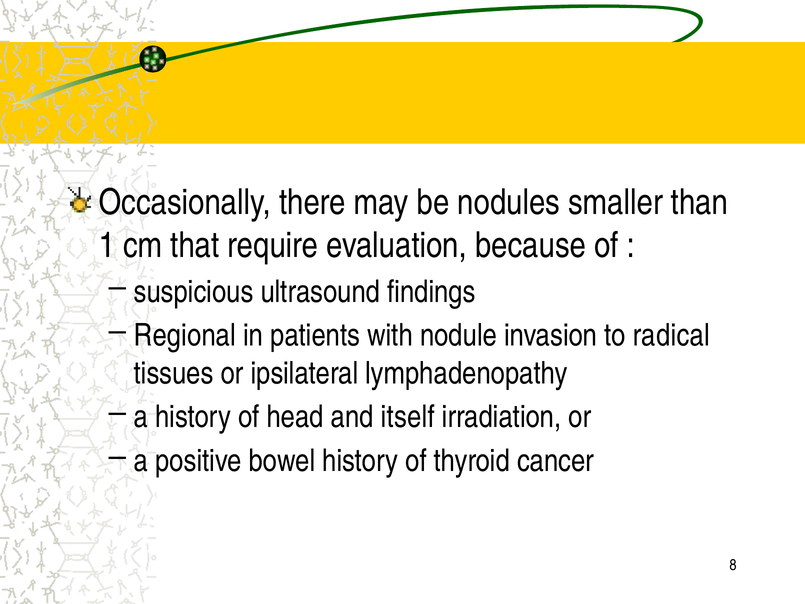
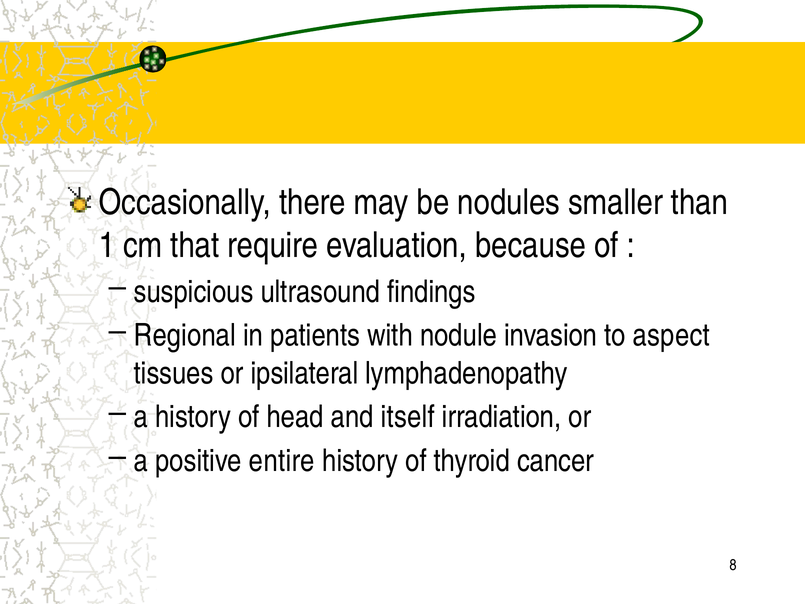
radical: radical -> aspect (671, 335)
bowel: bowel -> entire (282, 461)
